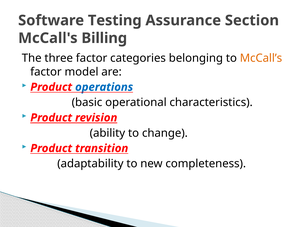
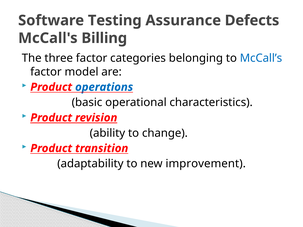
Section: Section -> Defects (252, 20)
McCall’s colour: orange -> blue (261, 58)
completeness: completeness -> improvement (206, 164)
